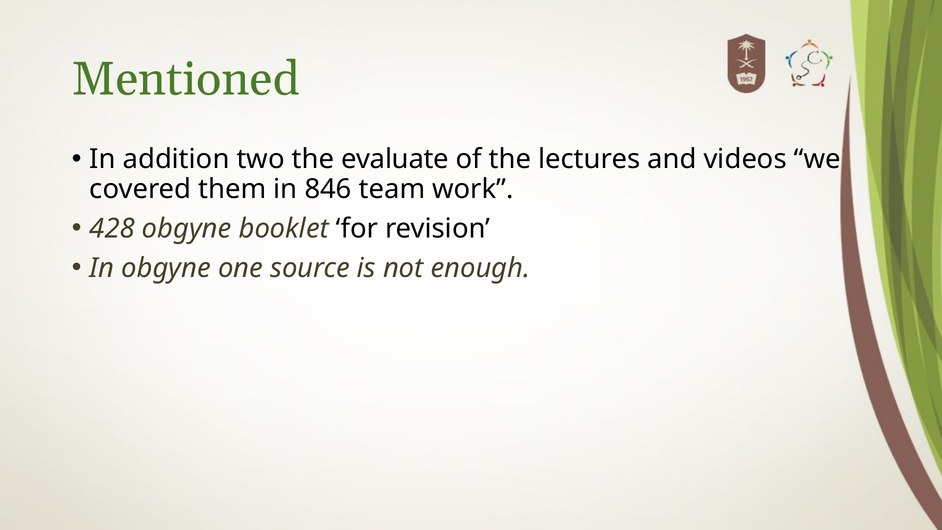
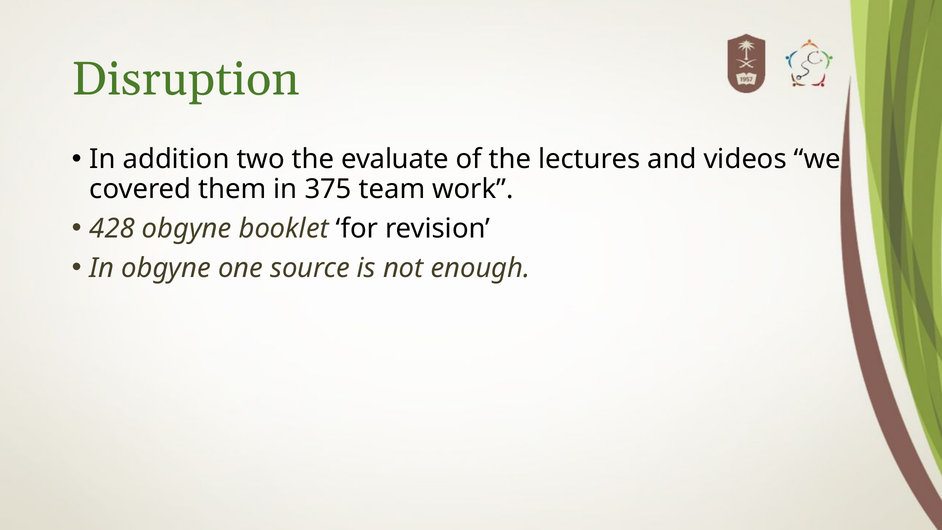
Mentioned: Mentioned -> Disruption (186, 79)
846: 846 -> 375 (328, 189)
